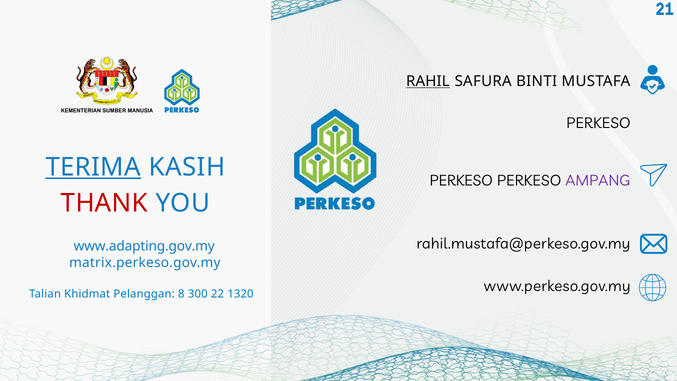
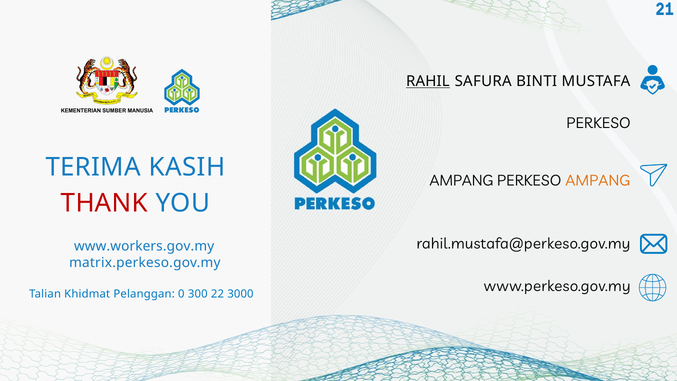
TERIMA underline: present -> none (93, 167)
PERKESO: PERKESO -> AMPANG (461, 181)
AMPANG colour: purple -> orange (598, 181)
www.adapting.gov.my: www.adapting.gov.my -> www.workers.gov.my (144, 246)
8: 8 -> 0 (181, 294)
1320: 1320 -> 3000 (240, 294)
